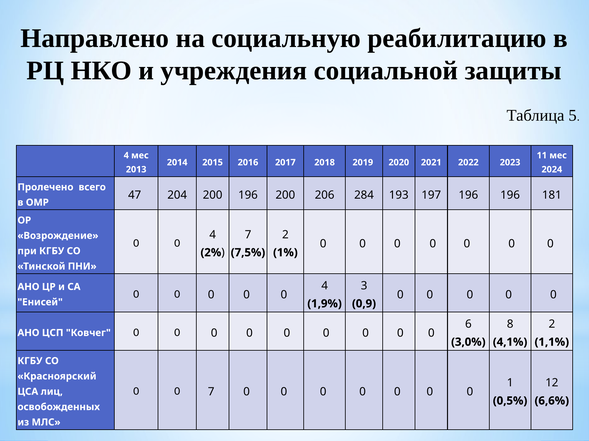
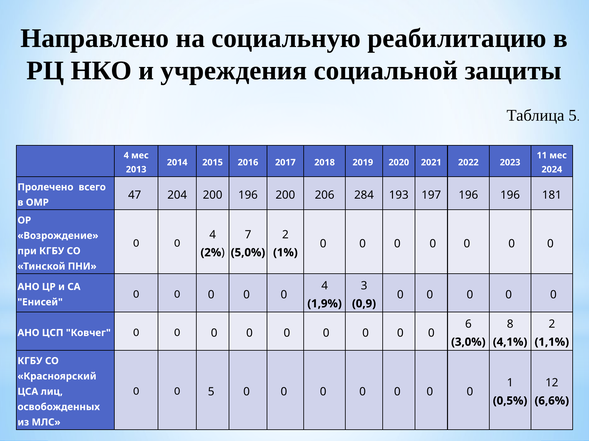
7,5%: 7,5% -> 5,0% (248, 253)
0 7: 7 -> 5 (211, 392)
